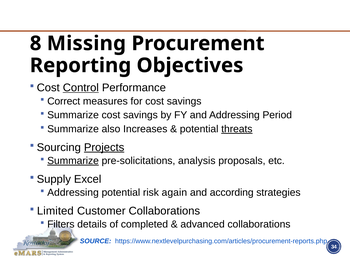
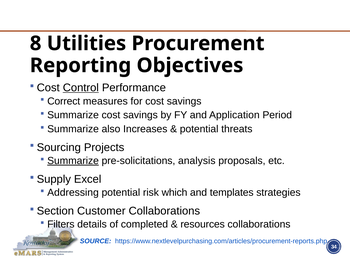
Missing: Missing -> Utilities (86, 44)
and Addressing: Addressing -> Application (234, 115)
threats underline: present -> none (237, 129)
Projects underline: present -> none (104, 148)
again: again -> which (174, 193)
according: according -> templates (232, 193)
Limited: Limited -> Section (55, 211)
advanced: advanced -> resources (203, 225)
